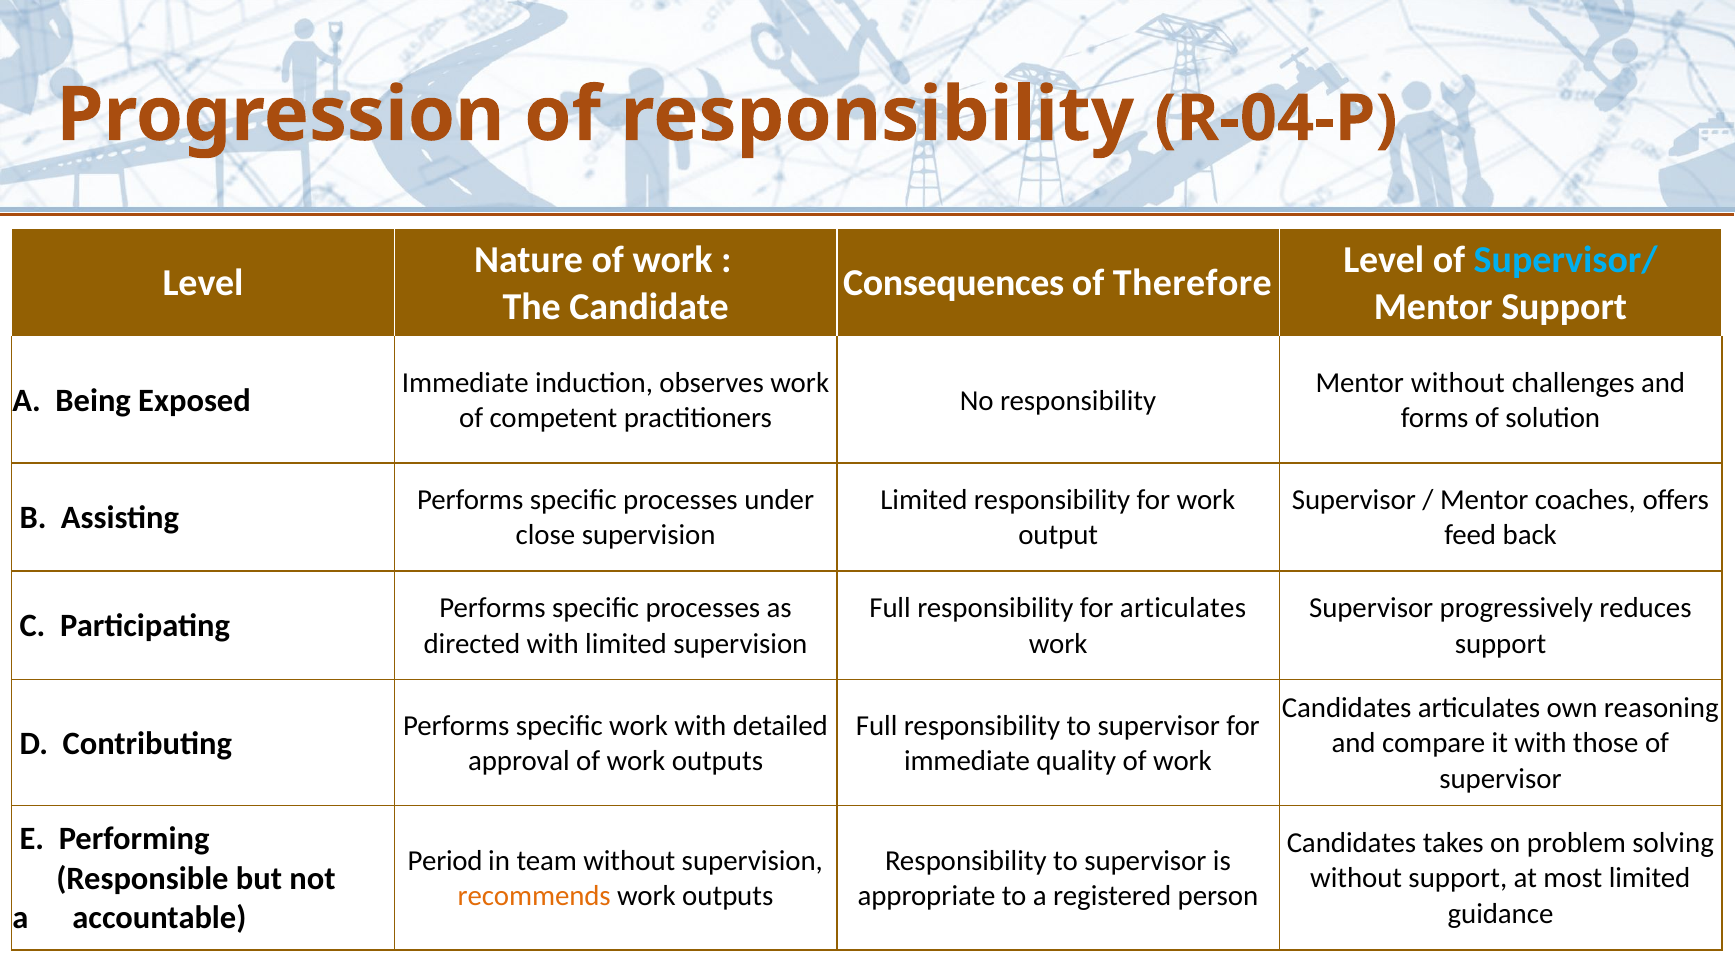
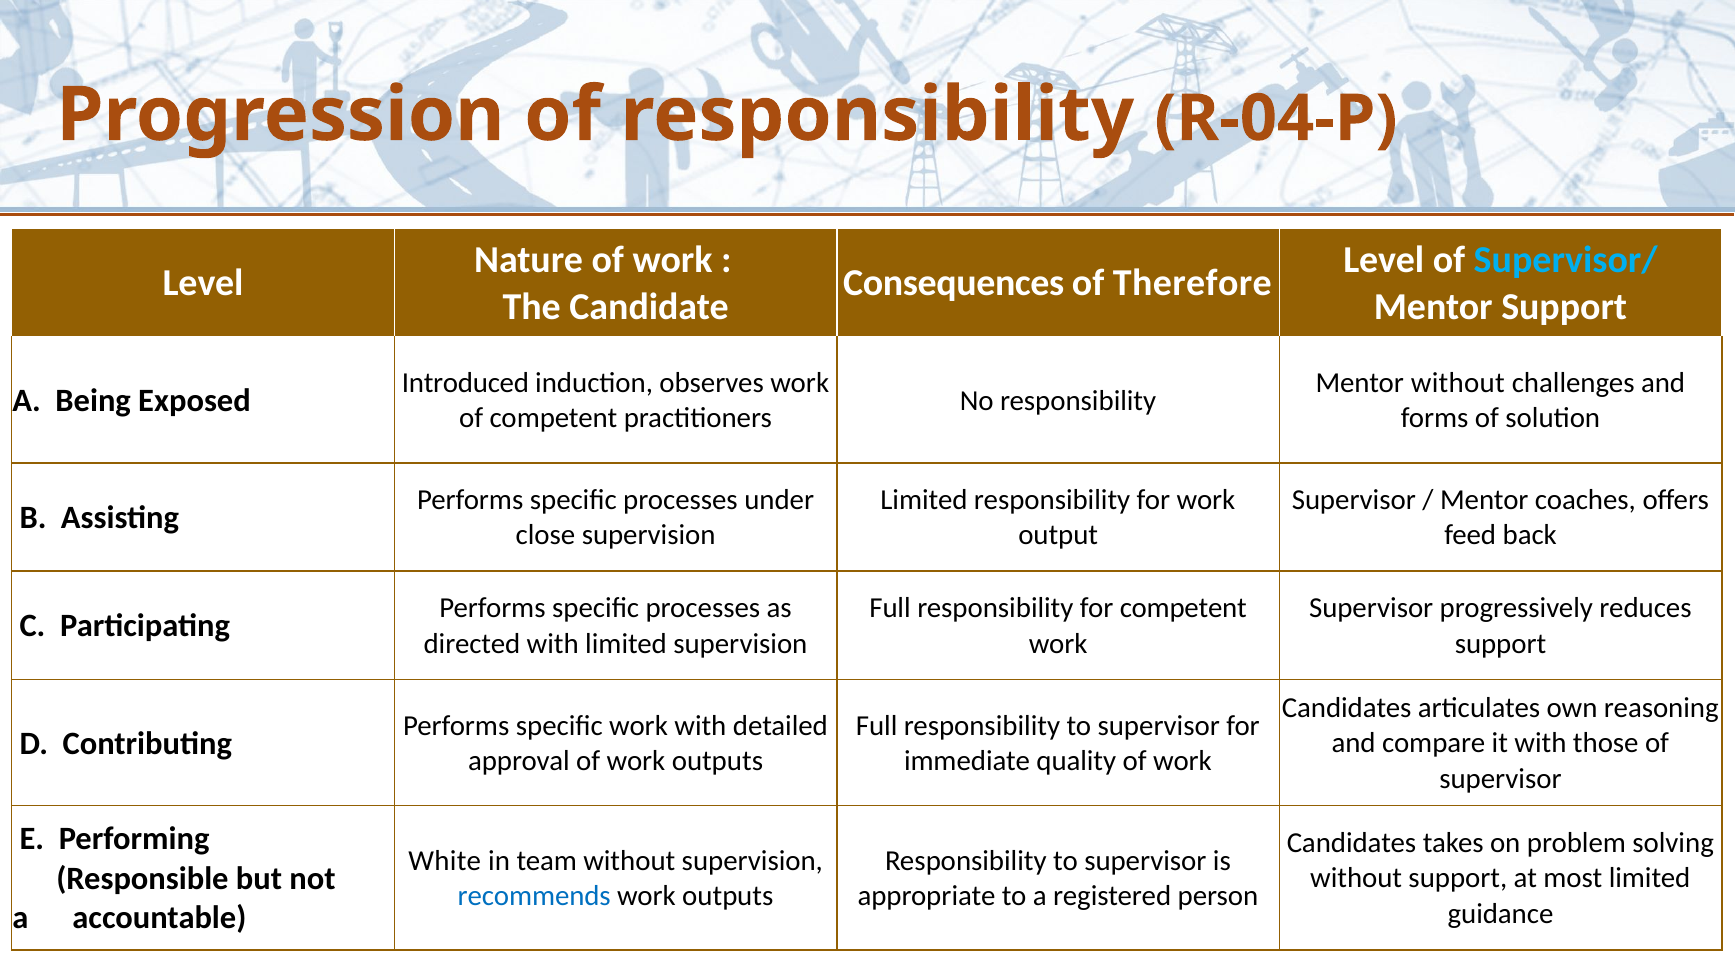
Immediate: Immediate -> Introduced (465, 383)
for articulates: articulates -> competent (1183, 608)
Period: Period -> White (445, 861)
recommends colour: orange -> blue (534, 896)
